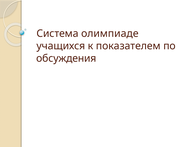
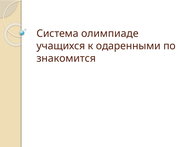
показателем: показателем -> одаренными (128, 46)
обсуждения: обсуждения -> знакомится (66, 58)
